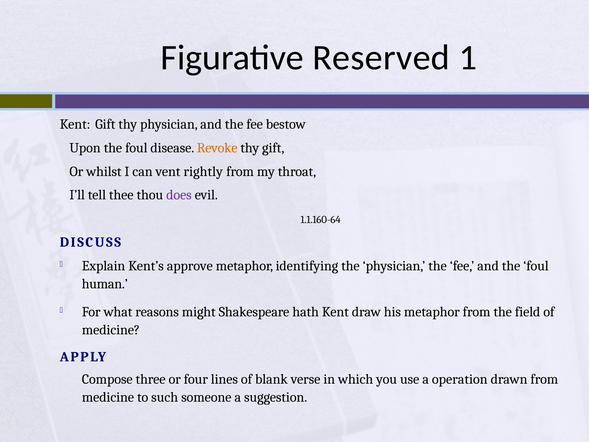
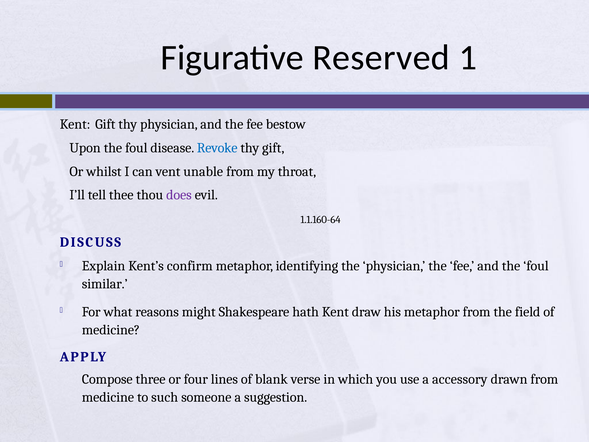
Revoke colour: orange -> blue (217, 148)
rightly: rightly -> unable (203, 171)
approve: approve -> confirm (190, 266)
human: human -> similar (105, 284)
operation: operation -> accessory (460, 379)
